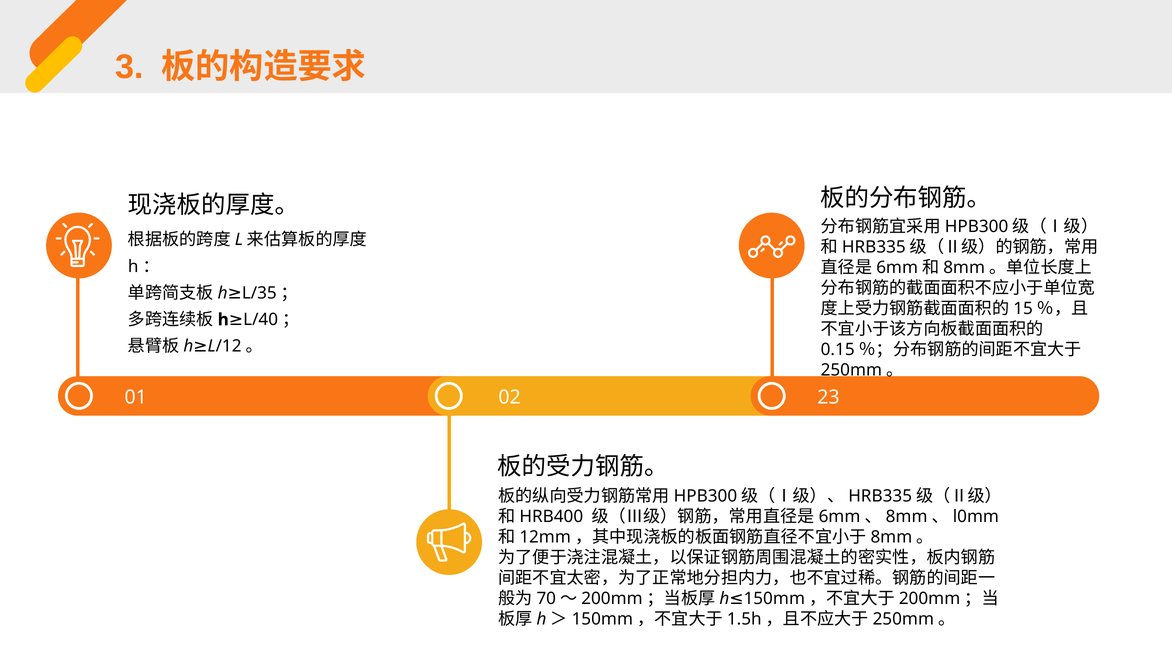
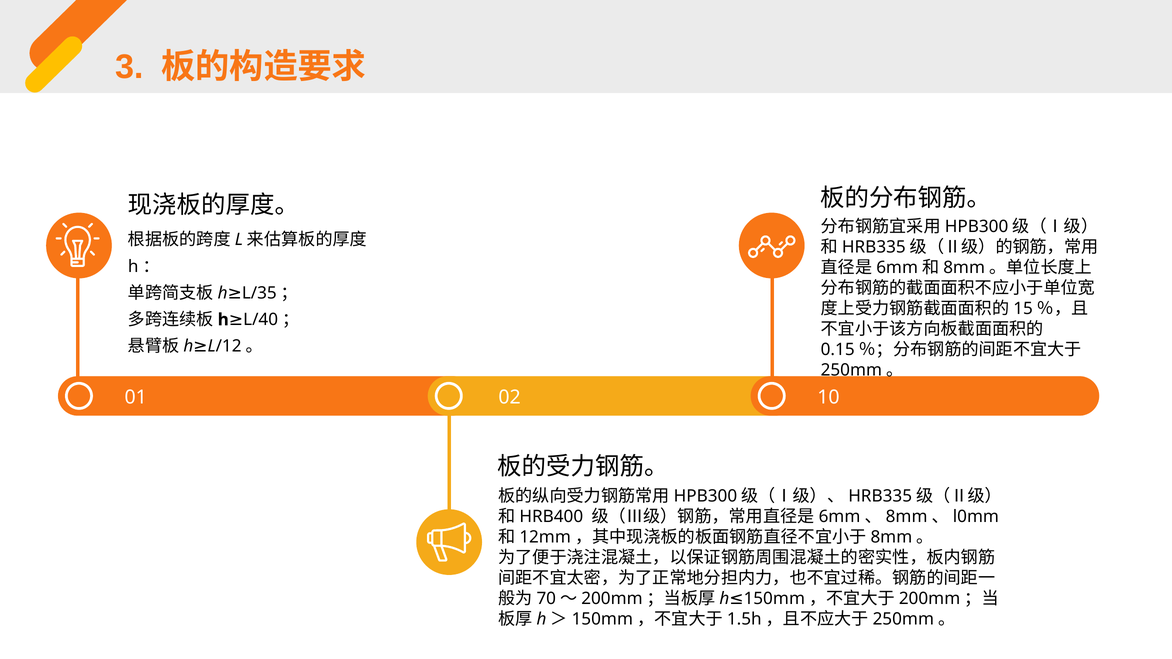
23: 23 -> 10 (828, 397)
